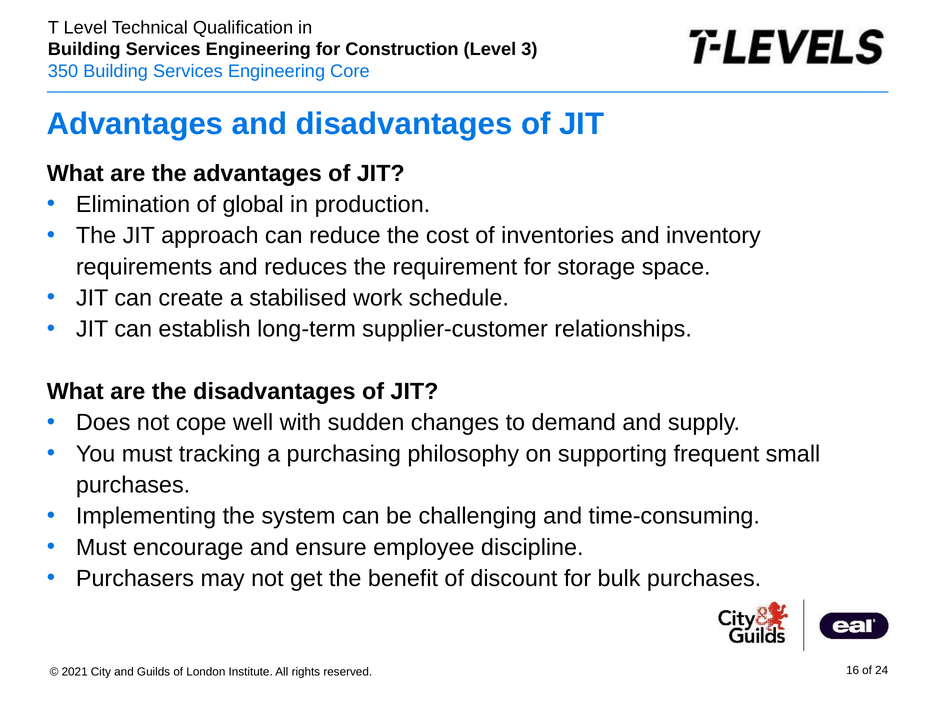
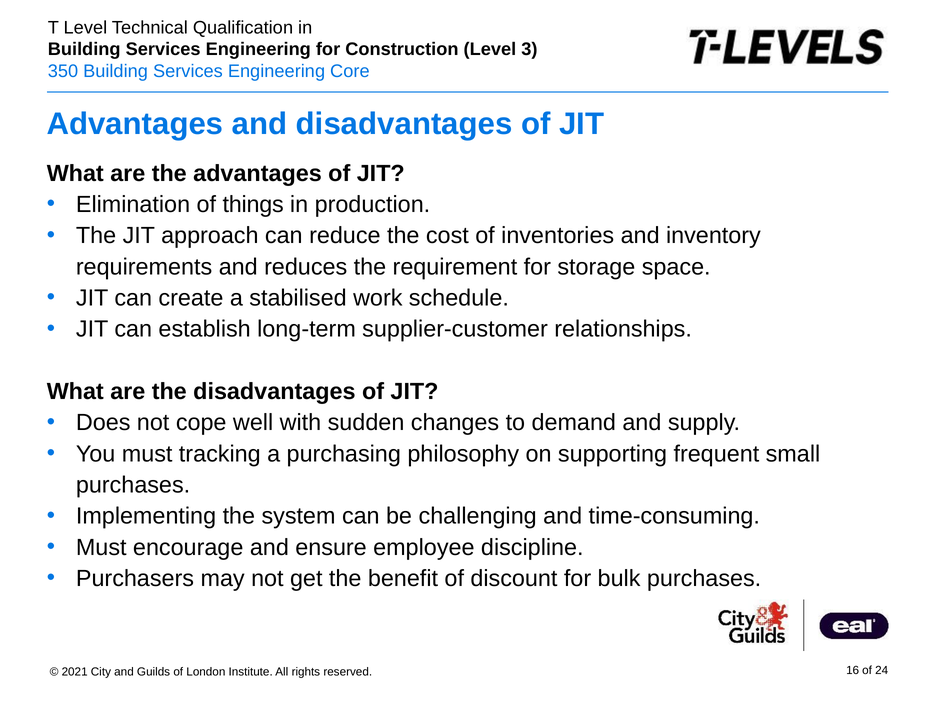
global: global -> things (253, 205)
